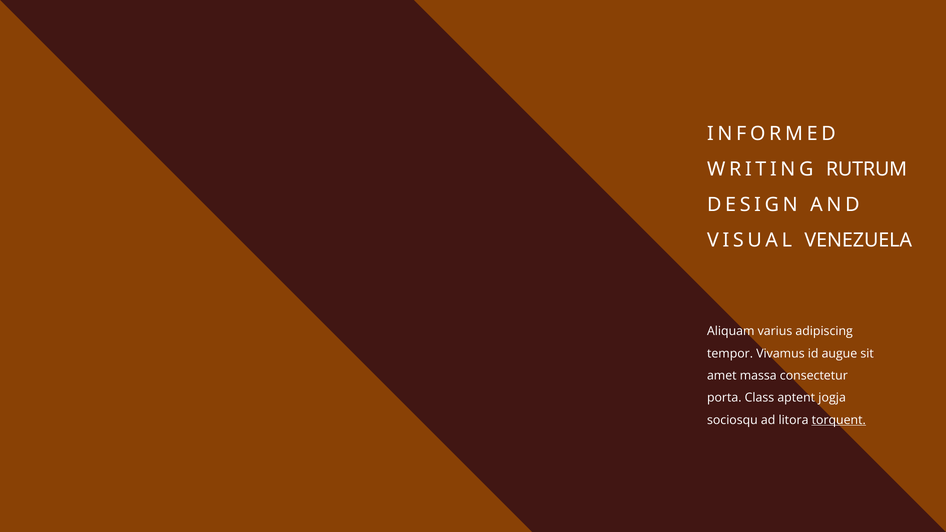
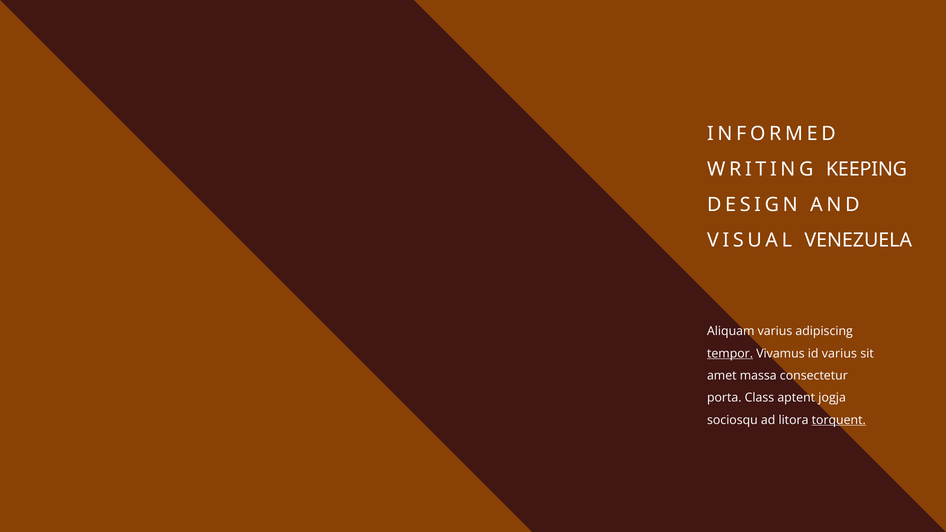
RUTRUM: RUTRUM -> KEEPING (867, 169)
tempor underline: none -> present (730, 354)
id augue: augue -> varius (839, 354)
